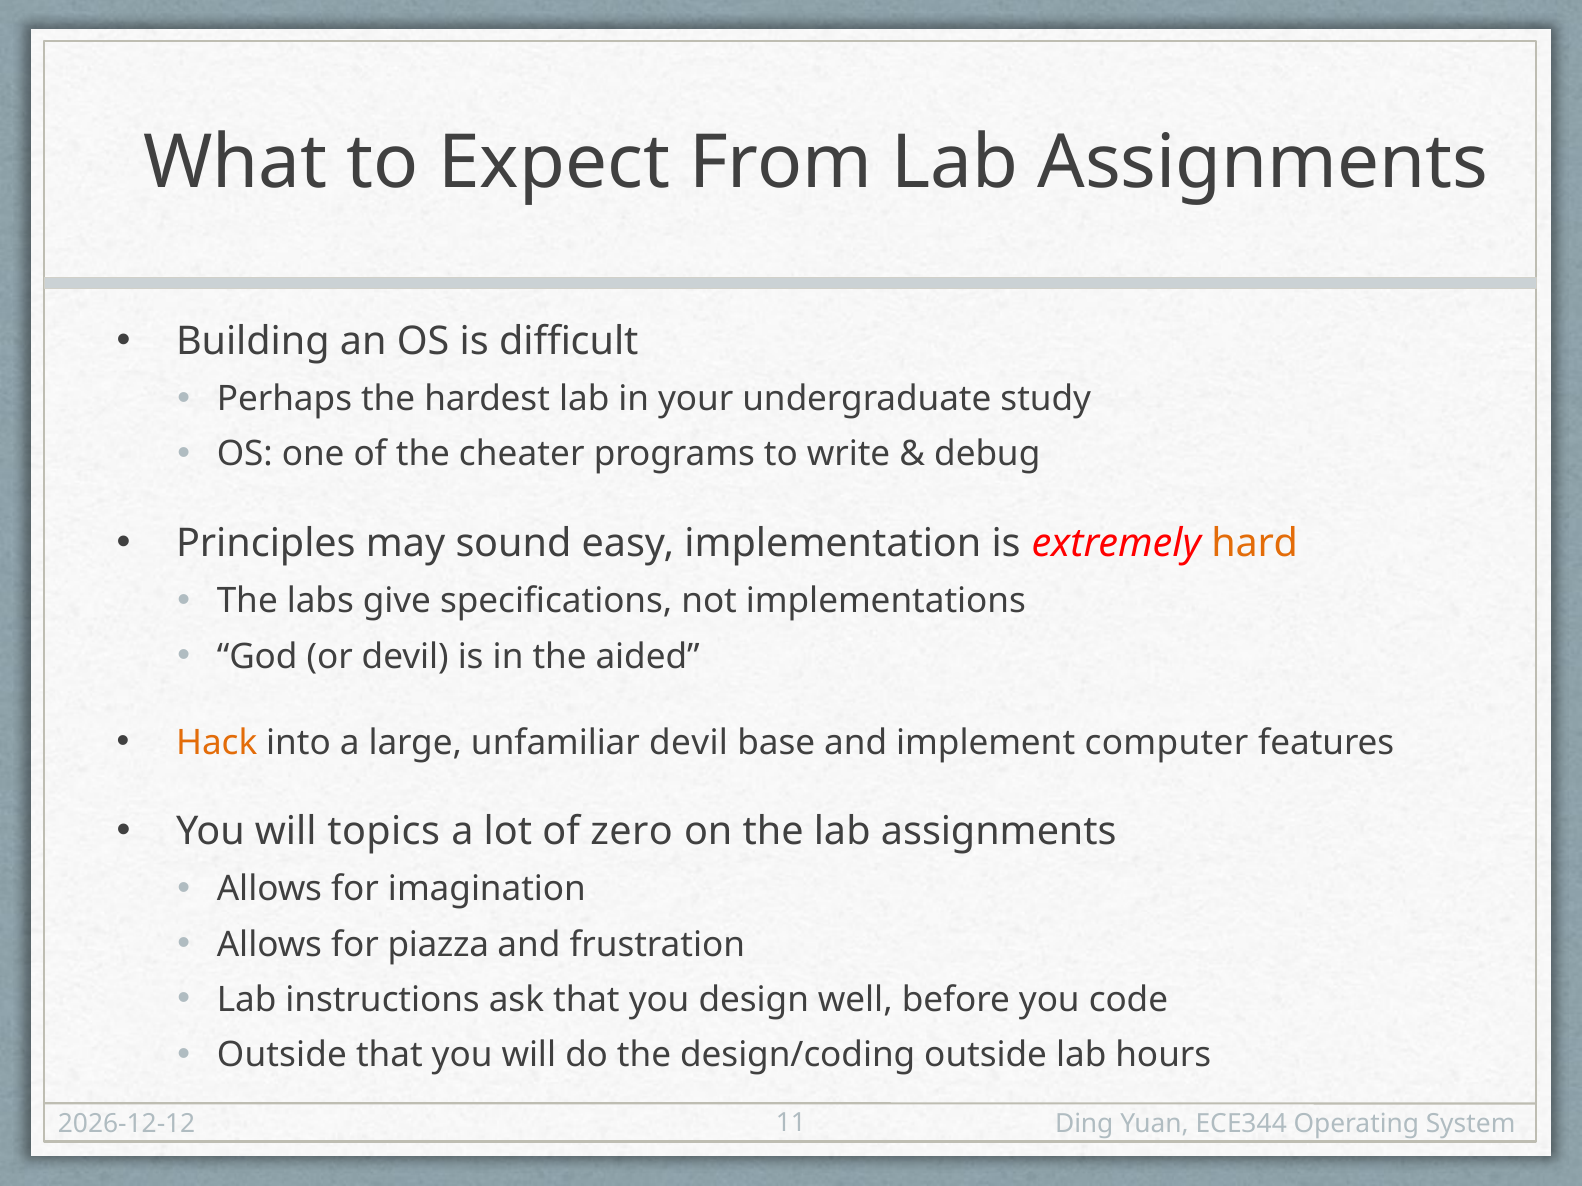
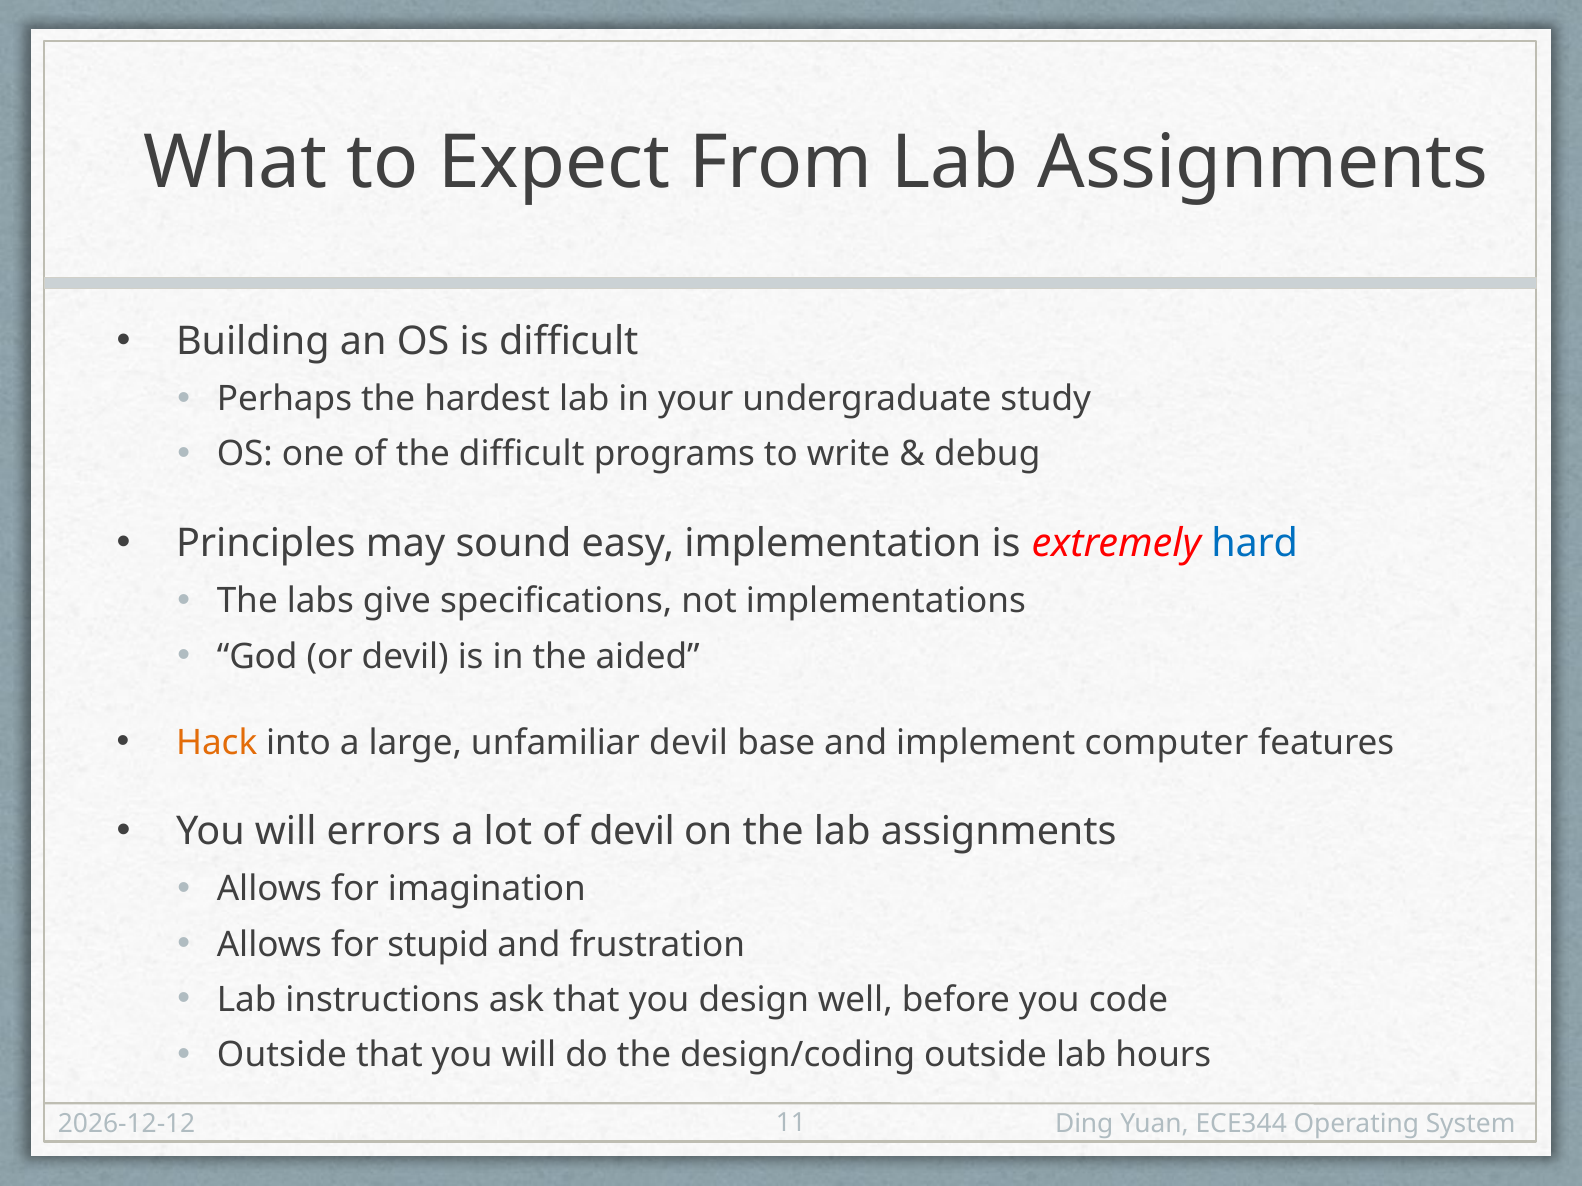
the cheater: cheater -> difficult (522, 455)
hard colour: orange -> blue (1255, 544)
topics: topics -> errors (384, 832)
of zero: zero -> devil (632, 832)
piazza: piazza -> stupid (438, 945)
